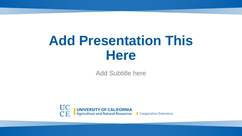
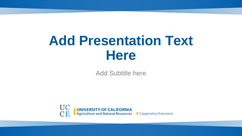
This: This -> Text (179, 41)
